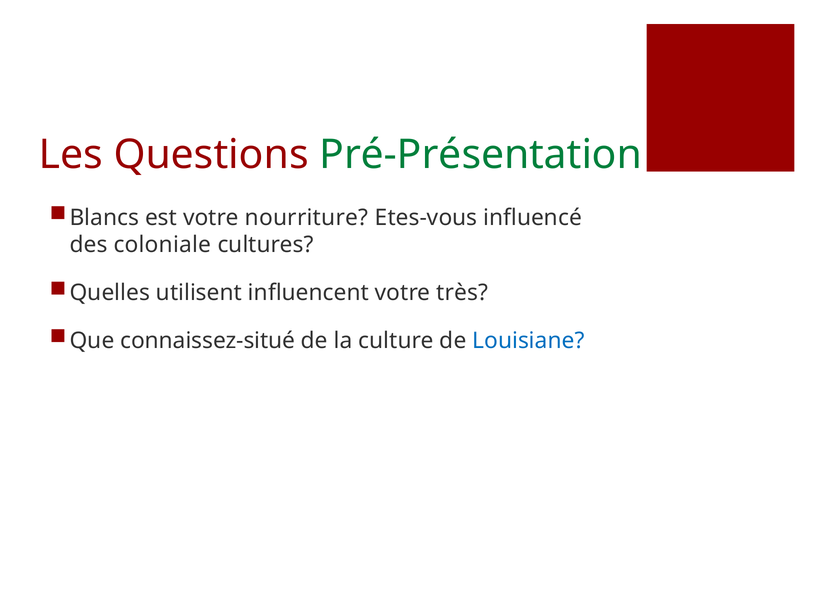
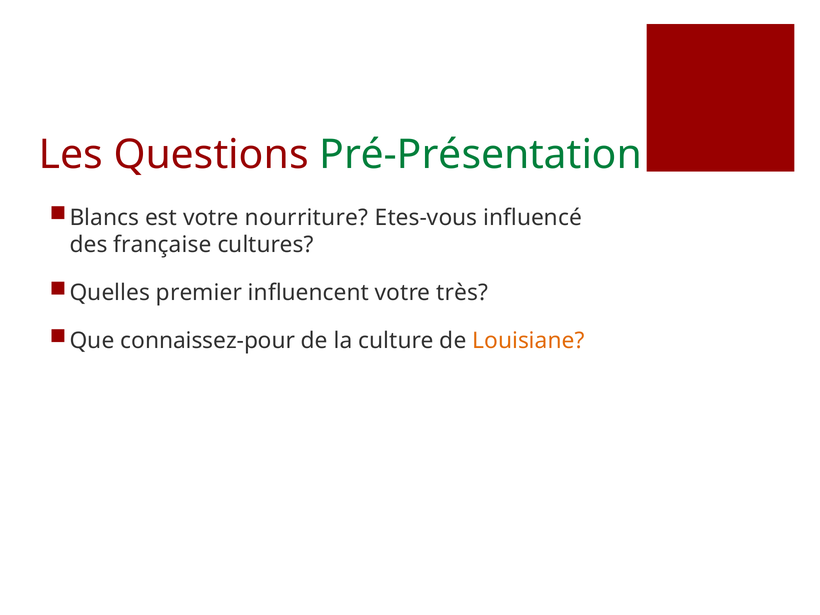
coloniale: coloniale -> française (162, 245)
utilisent: utilisent -> premier (199, 293)
connaissez-situé: connaissez-situé -> connaissez-pour (208, 341)
Louisiane colour: blue -> orange (528, 341)
